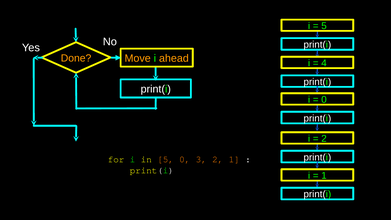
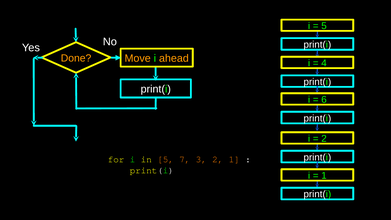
0: 0 -> 6 (324, 100)
5 0: 0 -> 7 (185, 159)
